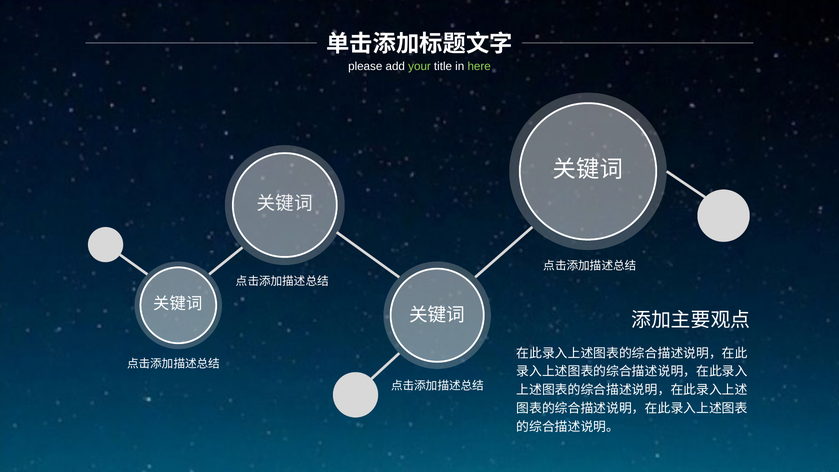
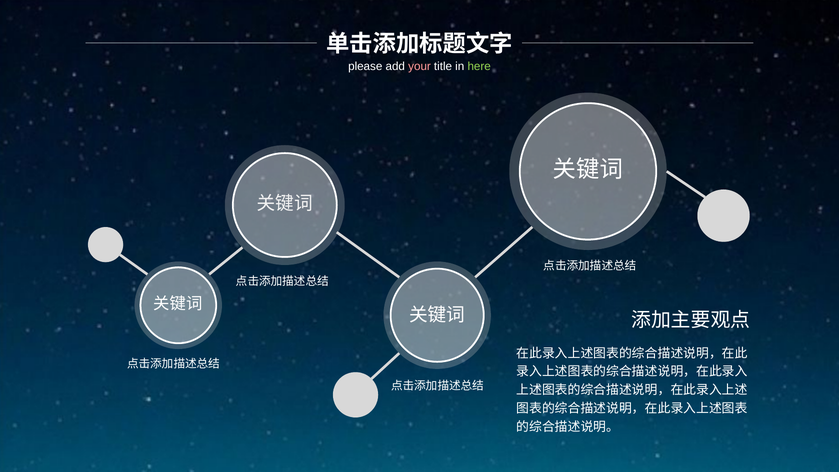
your colour: light green -> pink (420, 67)
